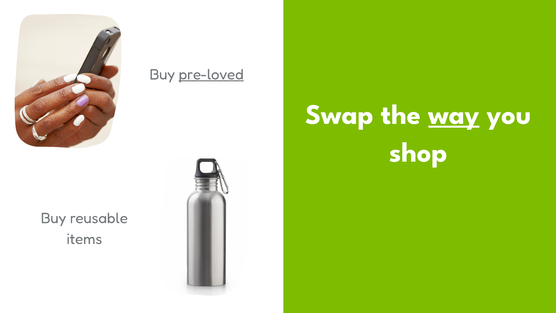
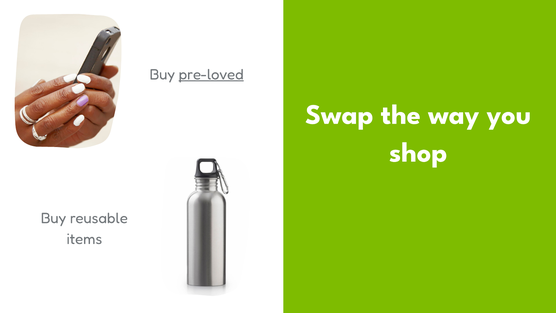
way underline: present -> none (454, 114)
